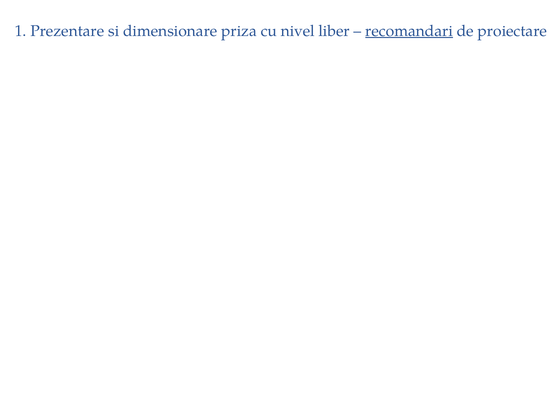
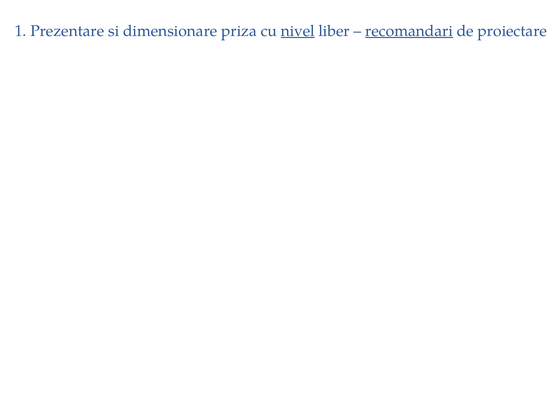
nivel underline: none -> present (298, 31)
